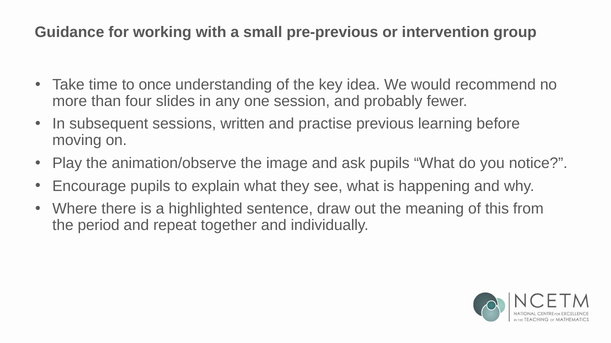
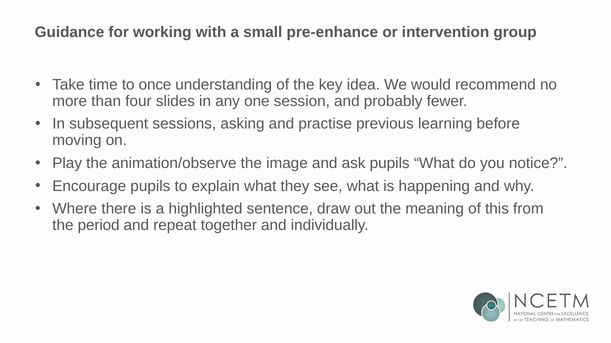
pre-previous: pre-previous -> pre-enhance (332, 32)
written: written -> asking (242, 124)
